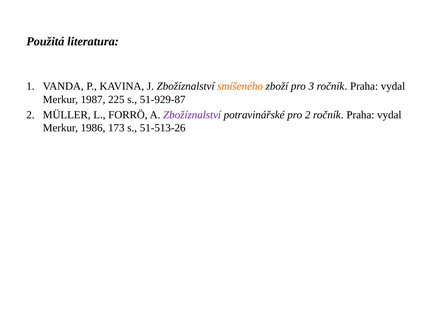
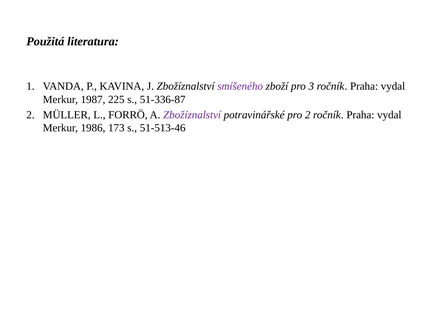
smíšeného colour: orange -> purple (240, 86)
51-929-87: 51-929-87 -> 51-336-87 (163, 100)
51-513-26: 51-513-26 -> 51-513-46 (163, 128)
